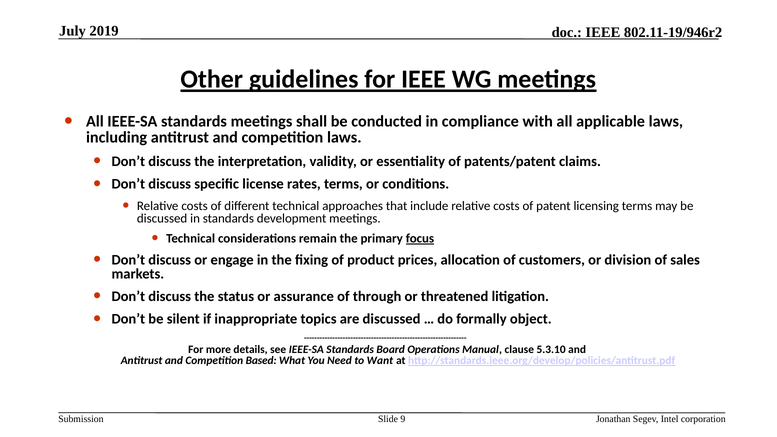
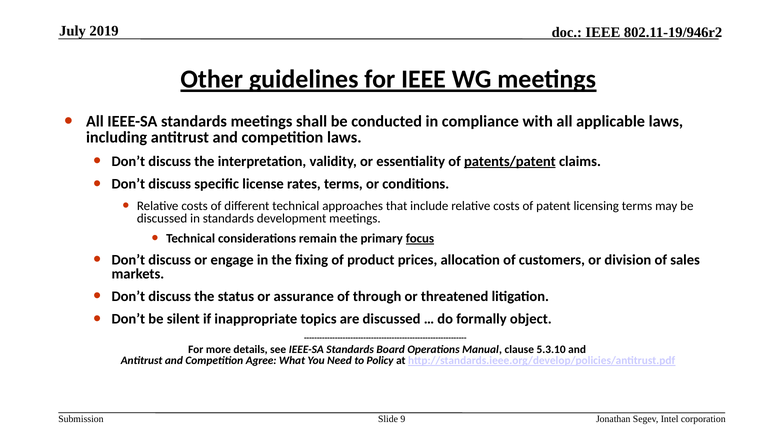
patents/patent underline: none -> present (510, 161)
Based: Based -> Agree (261, 361)
Want: Want -> Policy (380, 361)
